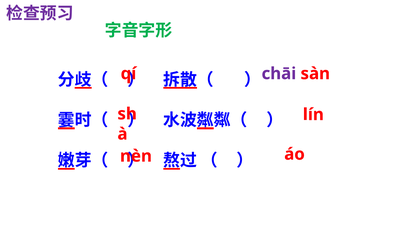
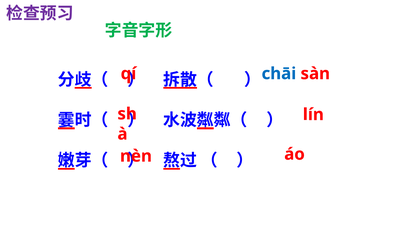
chāi colour: purple -> blue (279, 74)
